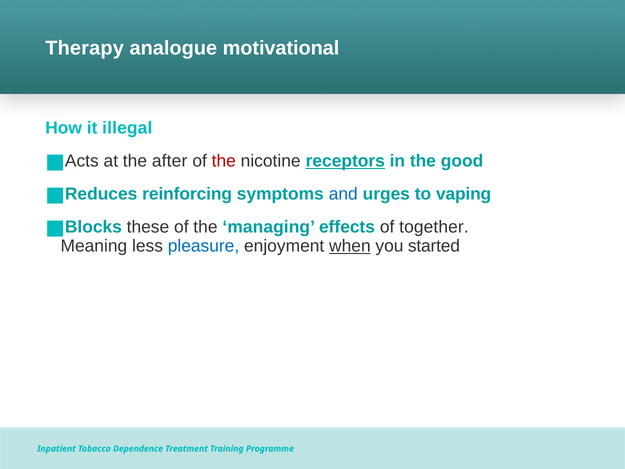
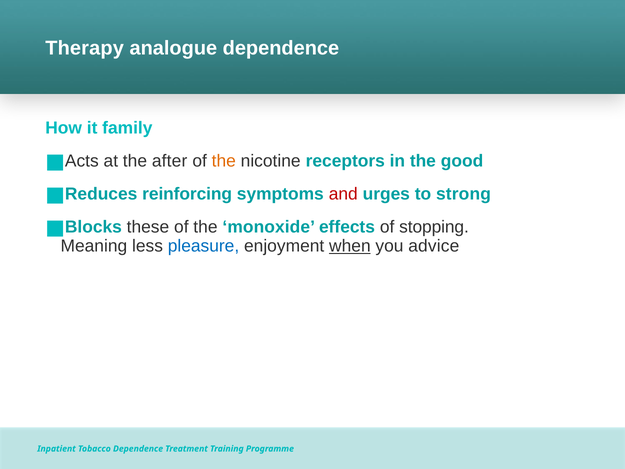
analogue motivational: motivational -> dependence (281, 48)
illegal: illegal -> family (127, 128)
the colour: red -> orange (224, 161)
receptors underline: present -> none (345, 161)
and colour: blue -> red (343, 194)
vaping: vaping -> strong (463, 194)
managing: managing -> monoxide (269, 227)
together: together -> stopping (434, 227)
started: started -> advice (434, 246)
